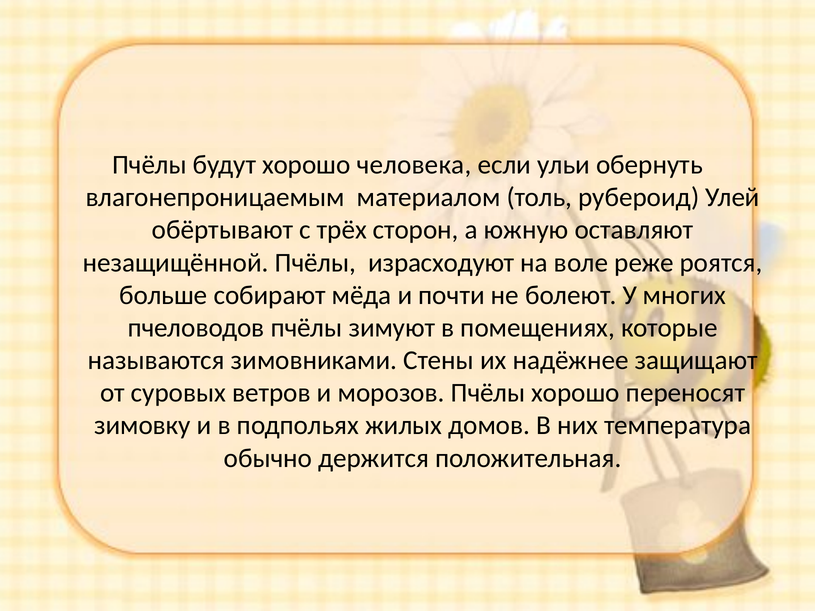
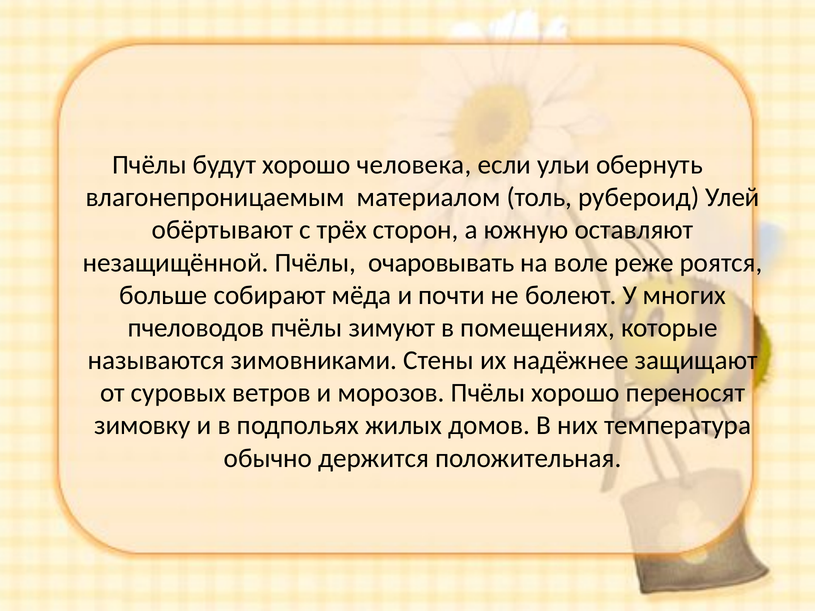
израсходуют: израсходуют -> очаровывать (441, 263)
